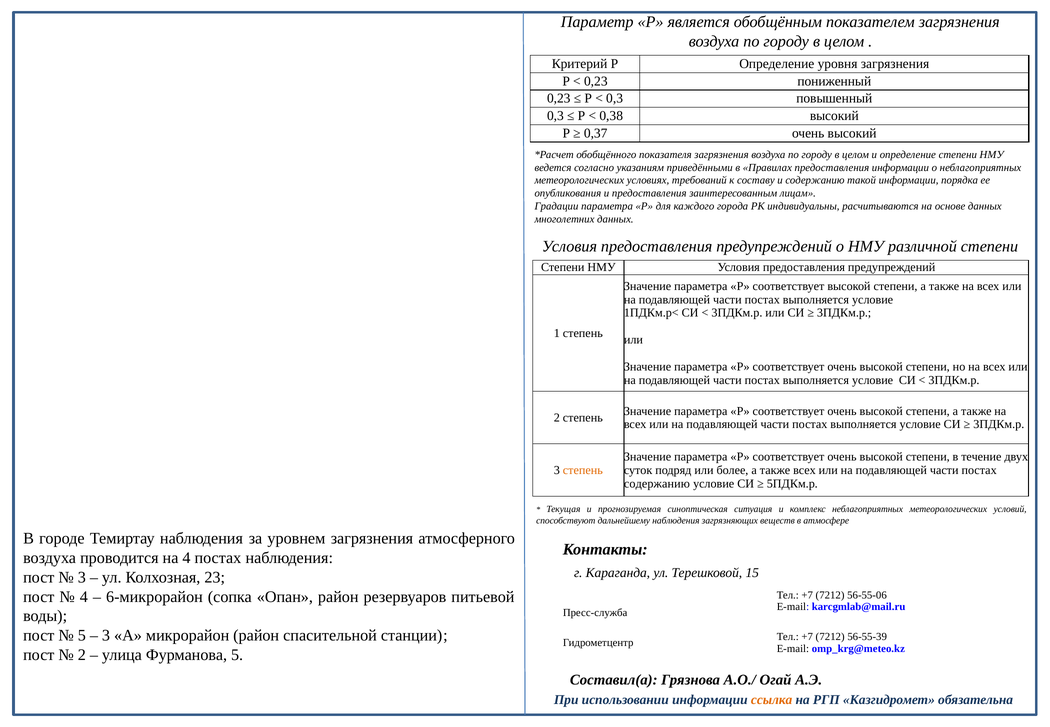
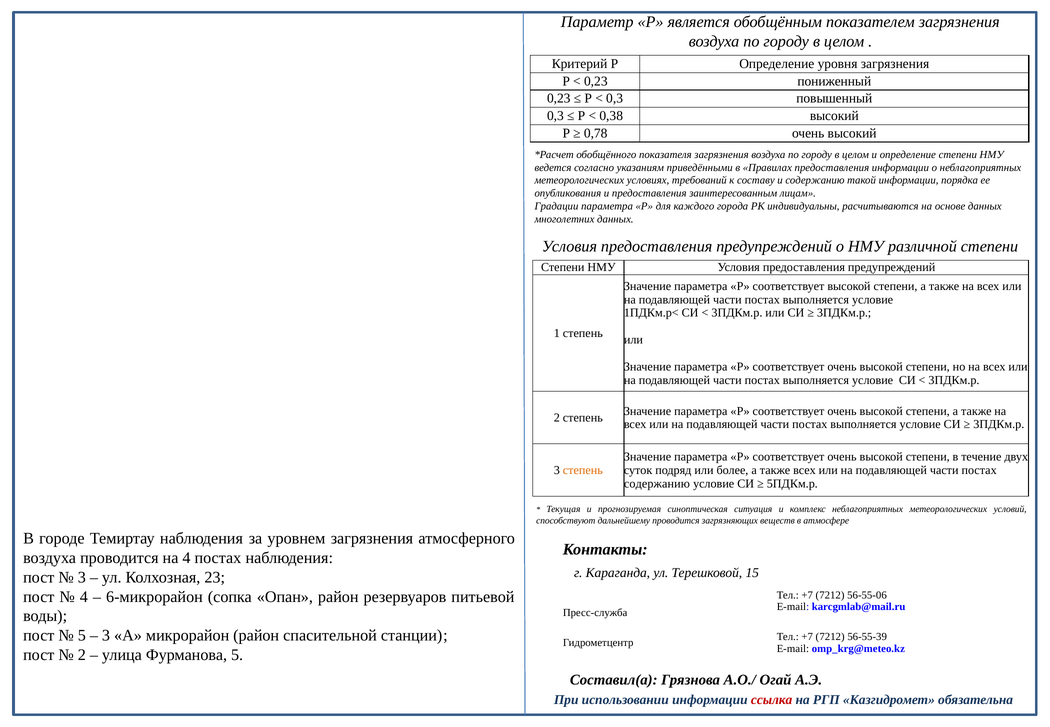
0,37: 0,37 -> 0,78 (596, 133)
дальнейшему наблюдения: наблюдения -> проводится (676, 520)
ссылка colour: orange -> red (772, 700)
